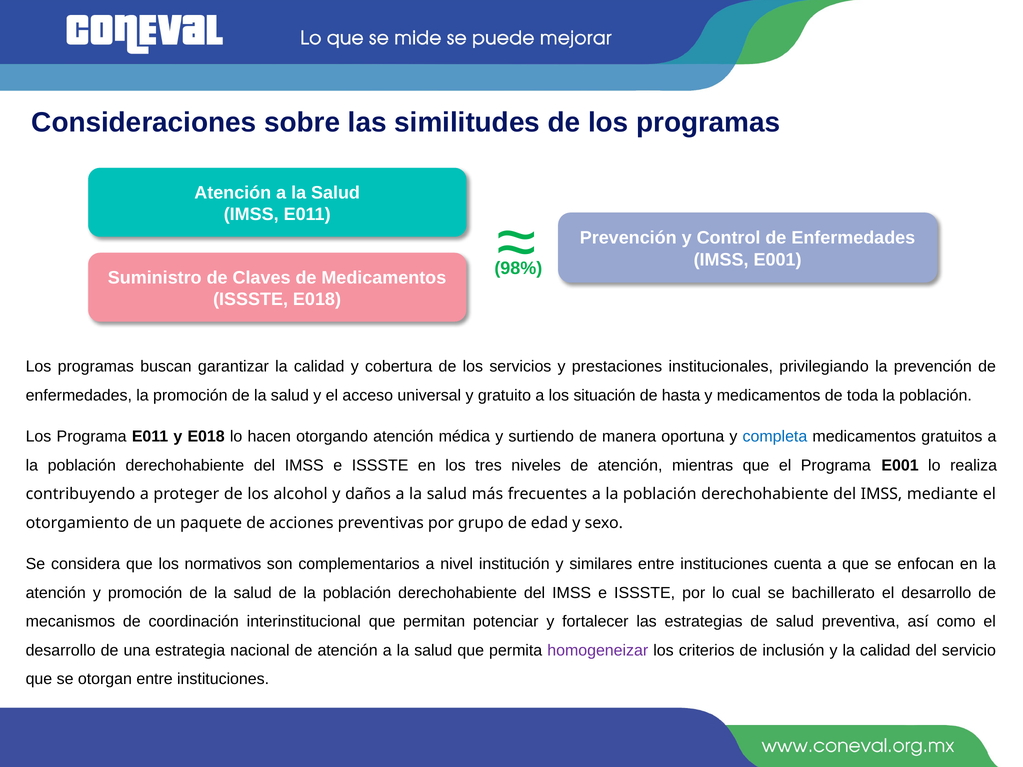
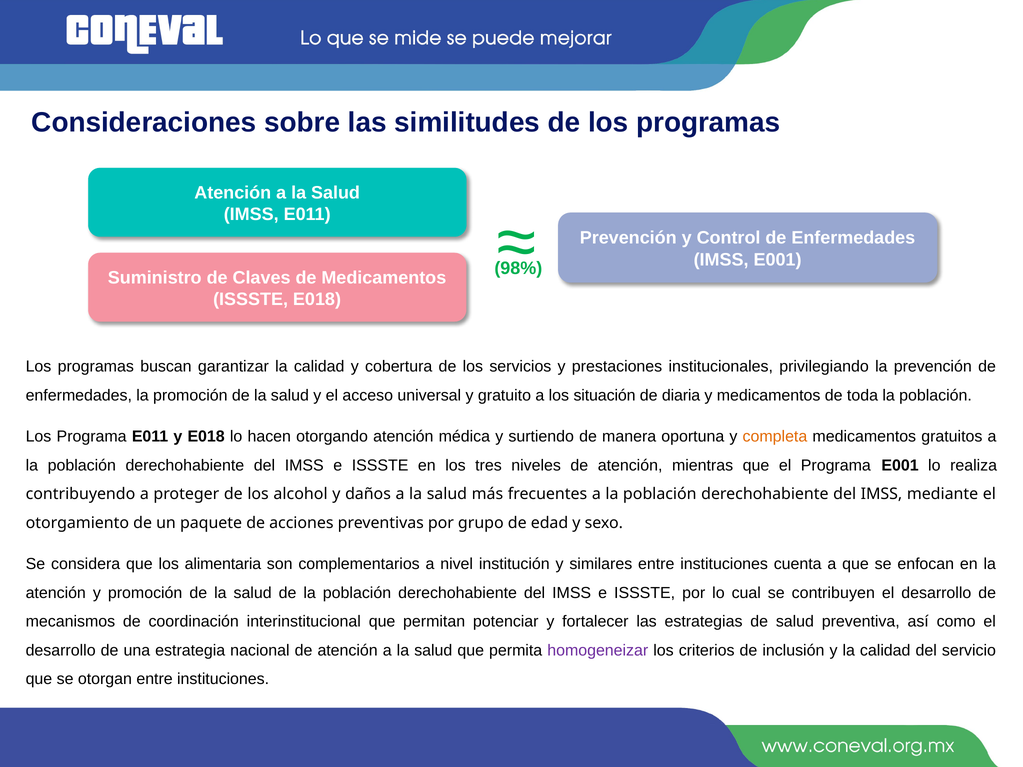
hasta: hasta -> diaria (681, 395)
completa colour: blue -> orange (775, 437)
normativos: normativos -> alimentaria (223, 564)
bachillerato: bachillerato -> contribuyen (833, 593)
